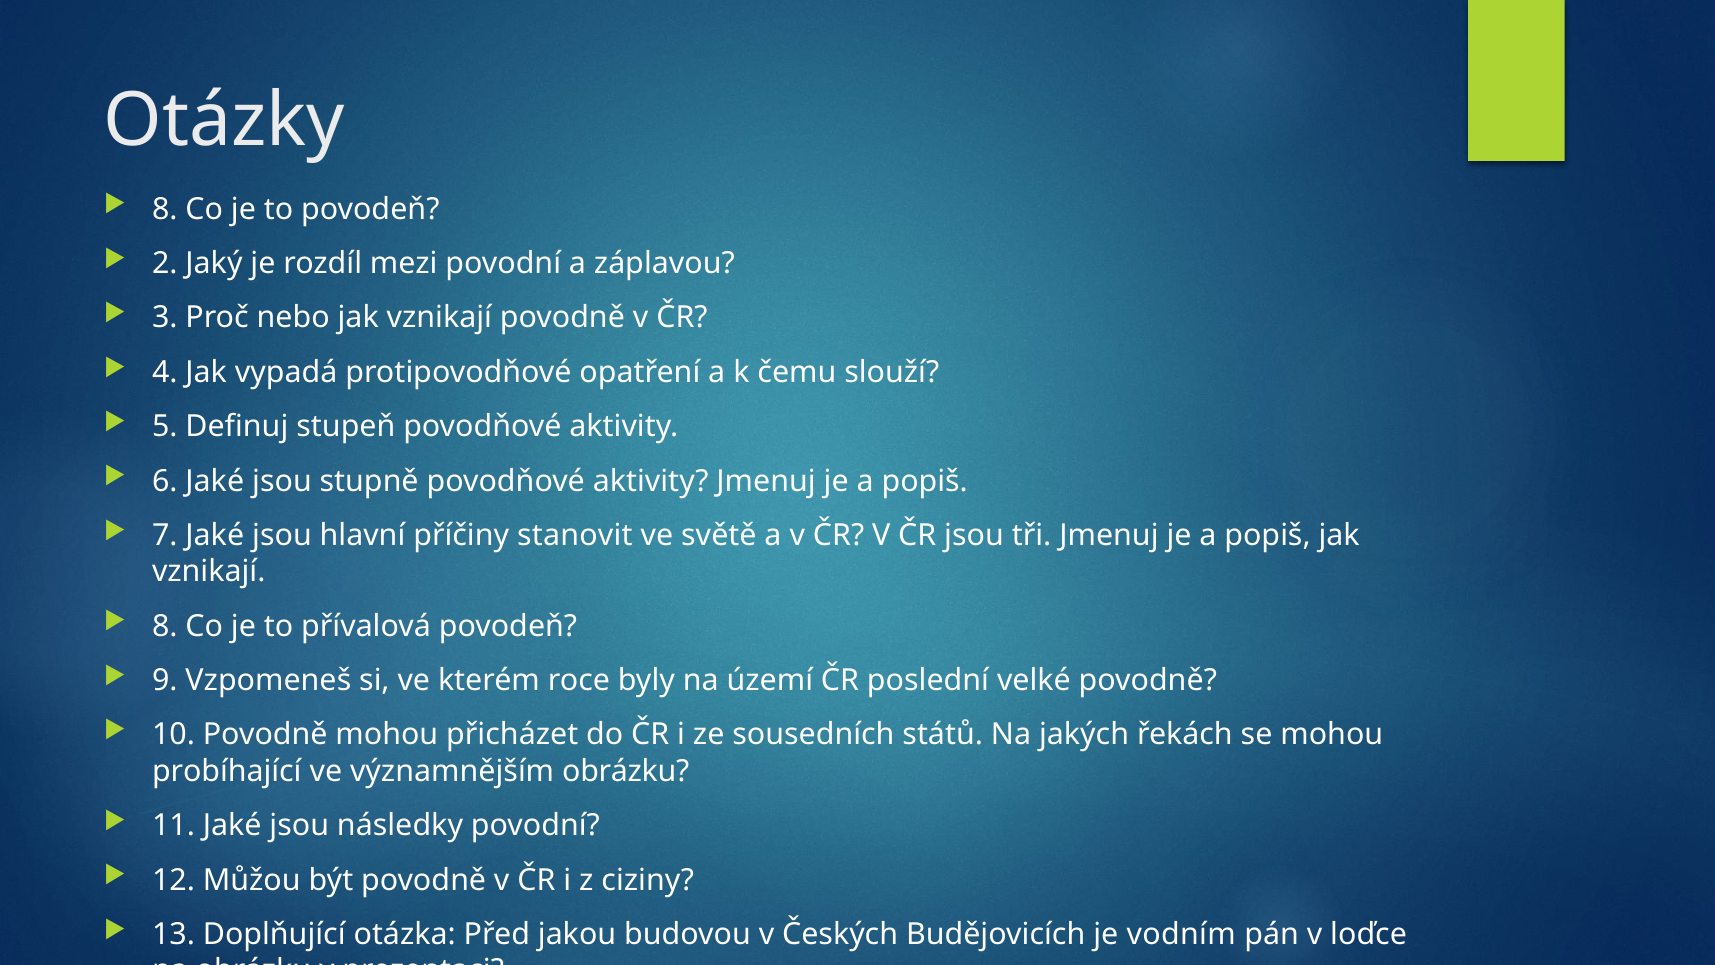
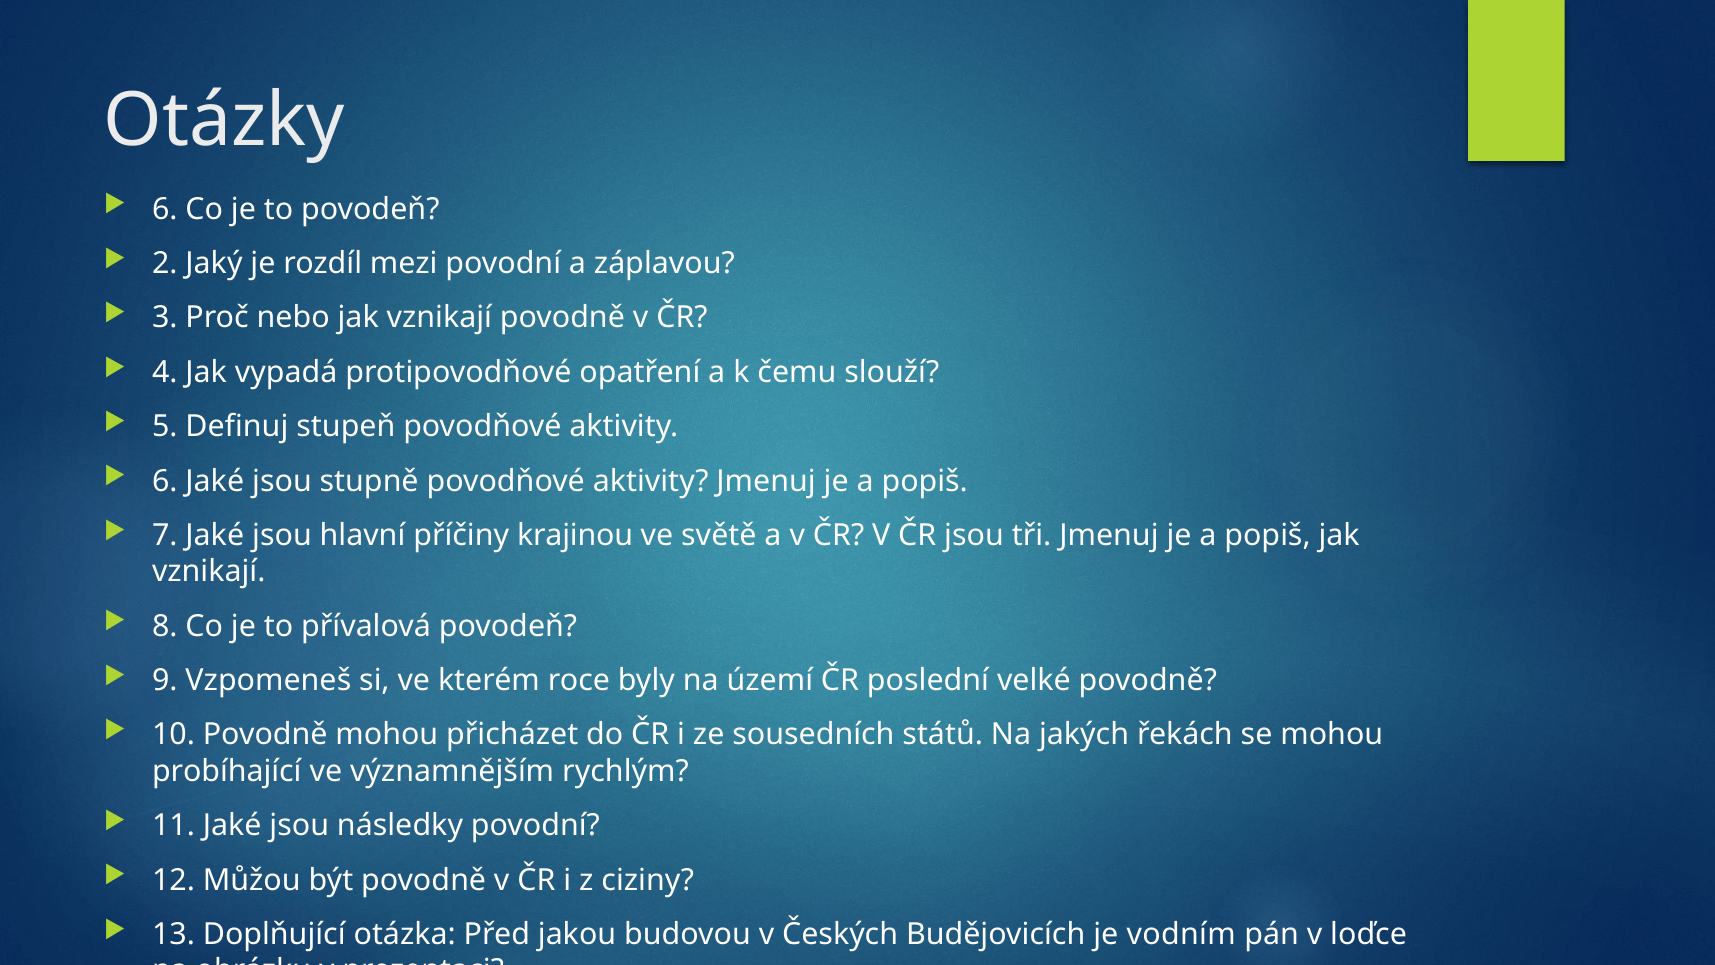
8: 8 -> 6 (165, 209)
stanovit: stanovit -> krajinou (575, 535)
významnějším obrázku: obrázku -> rychlým (626, 771)
